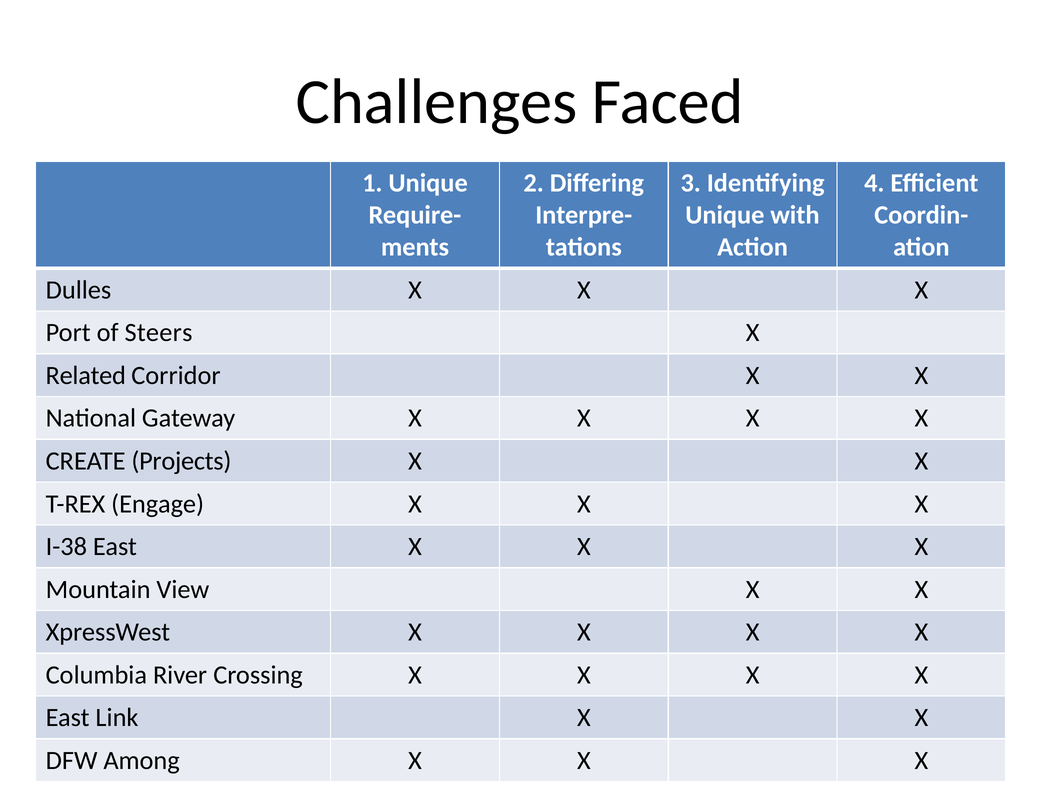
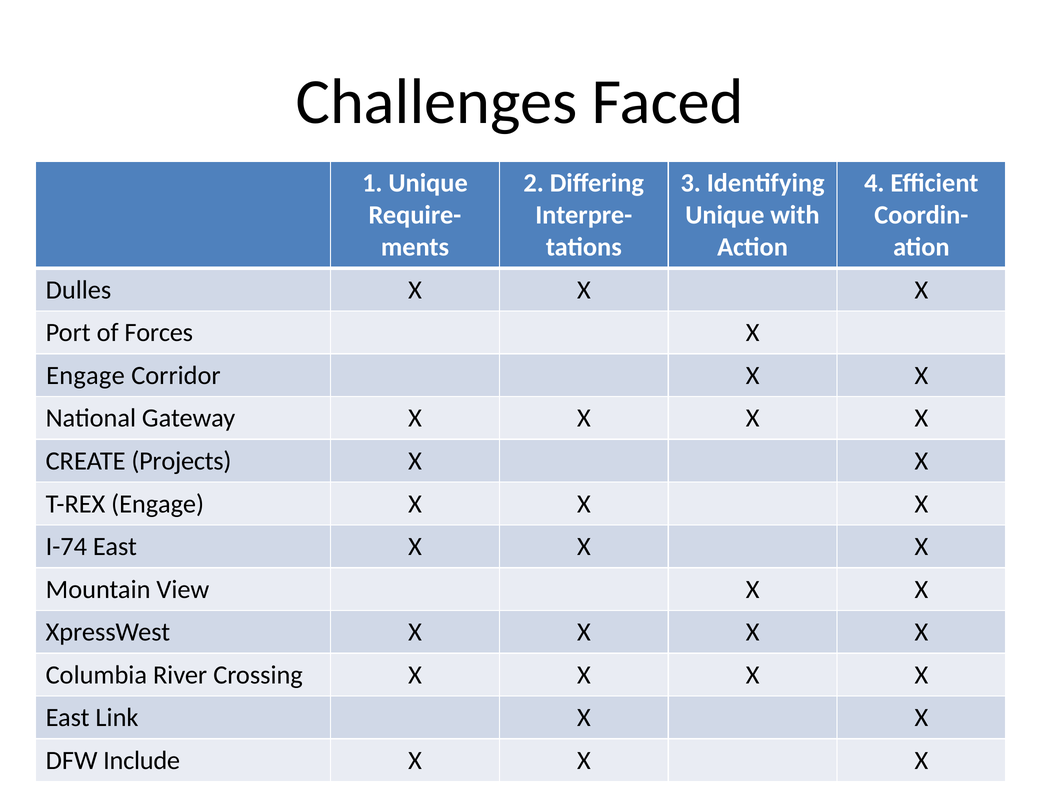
Steers: Steers -> Forces (159, 333)
Related: Related -> Engage (85, 376)
I-38: I-38 -> I-74 (66, 547)
Among: Among -> Include (142, 761)
